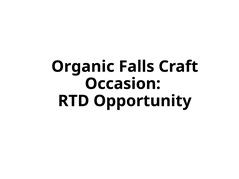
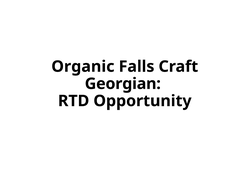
Occasion: Occasion -> Georgian (123, 84)
